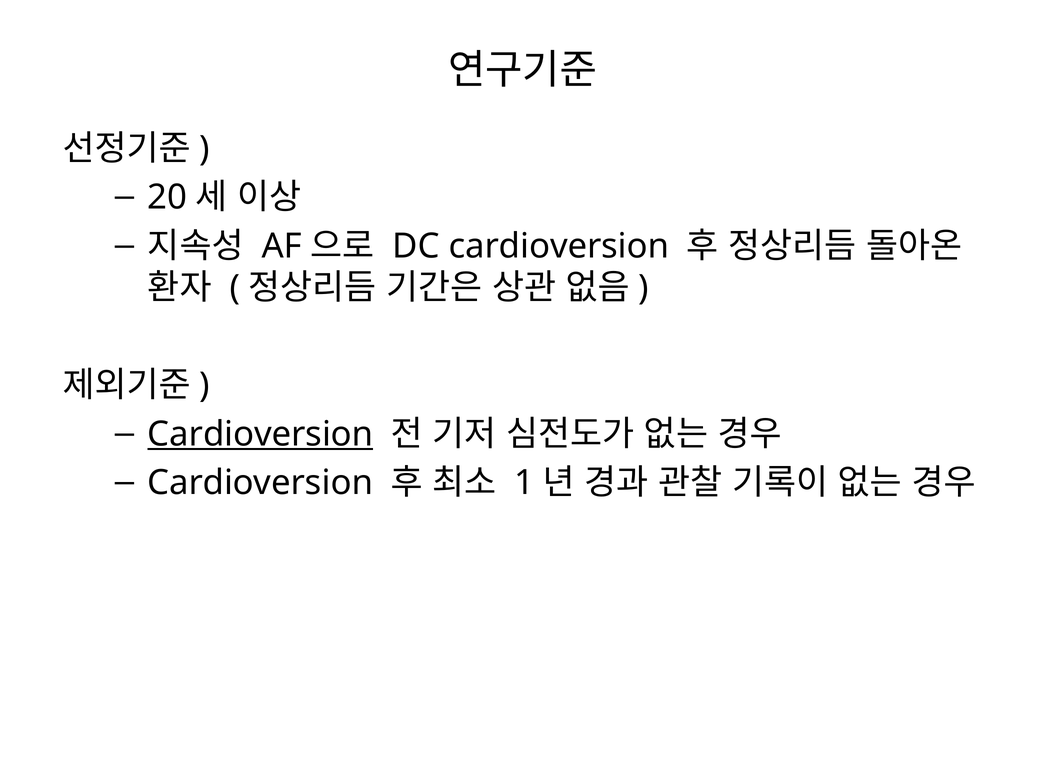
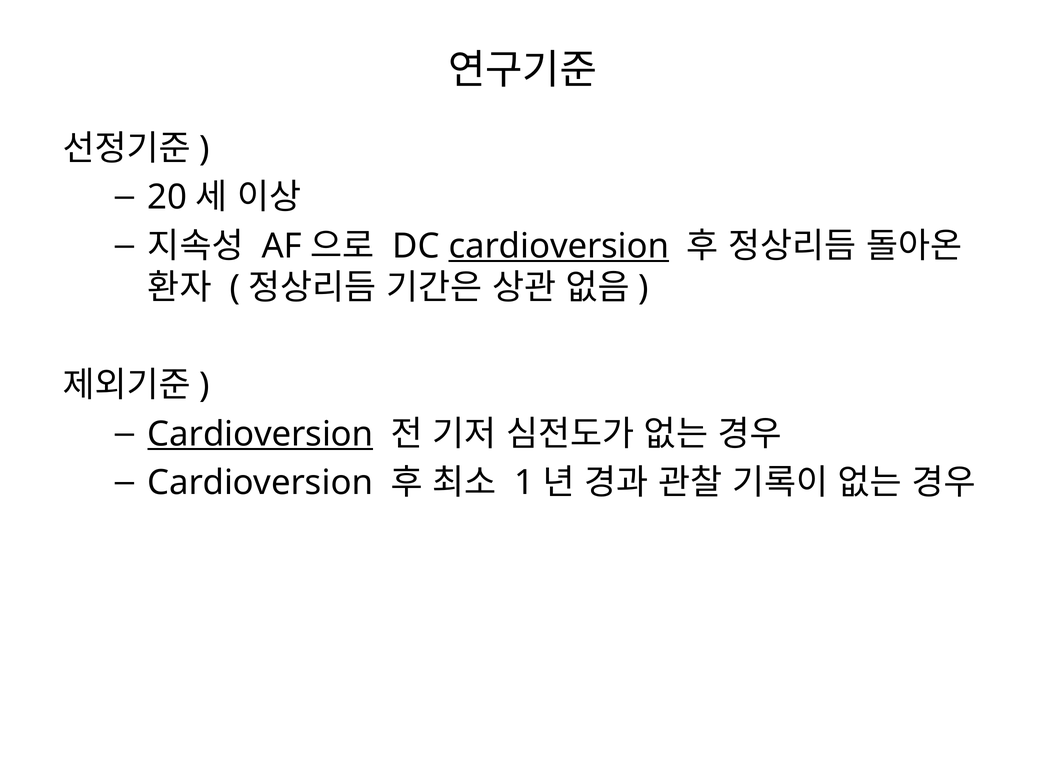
cardioversion underline: none -> present (559, 246)
